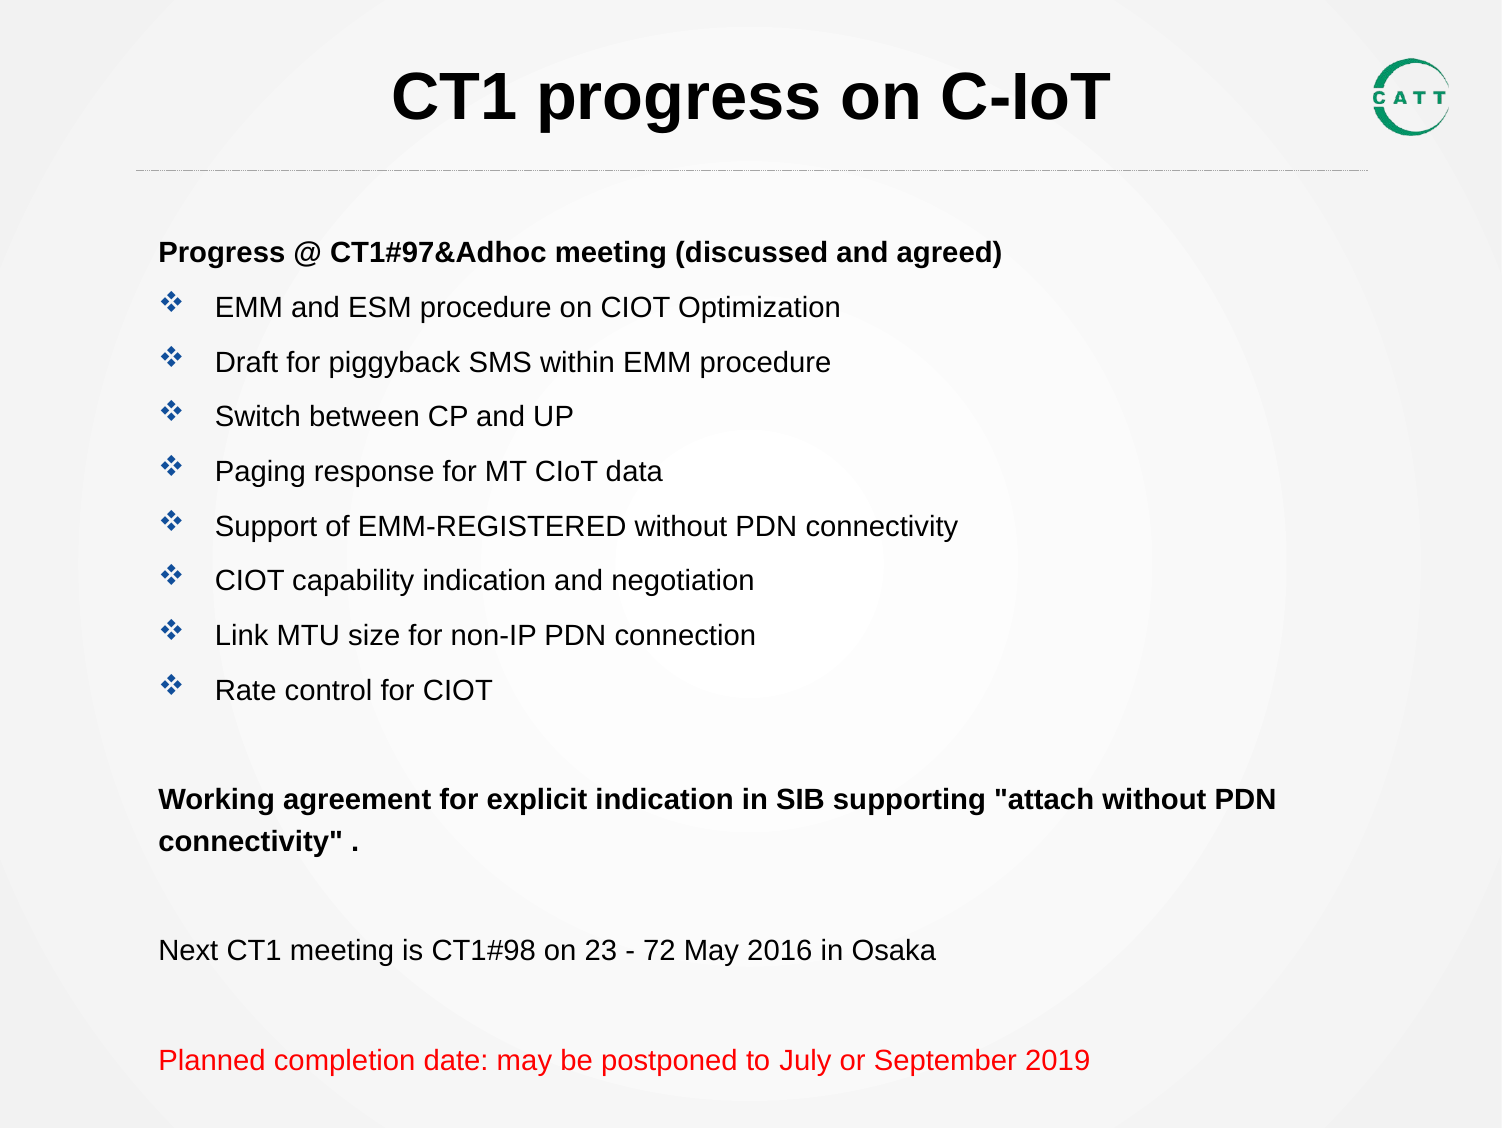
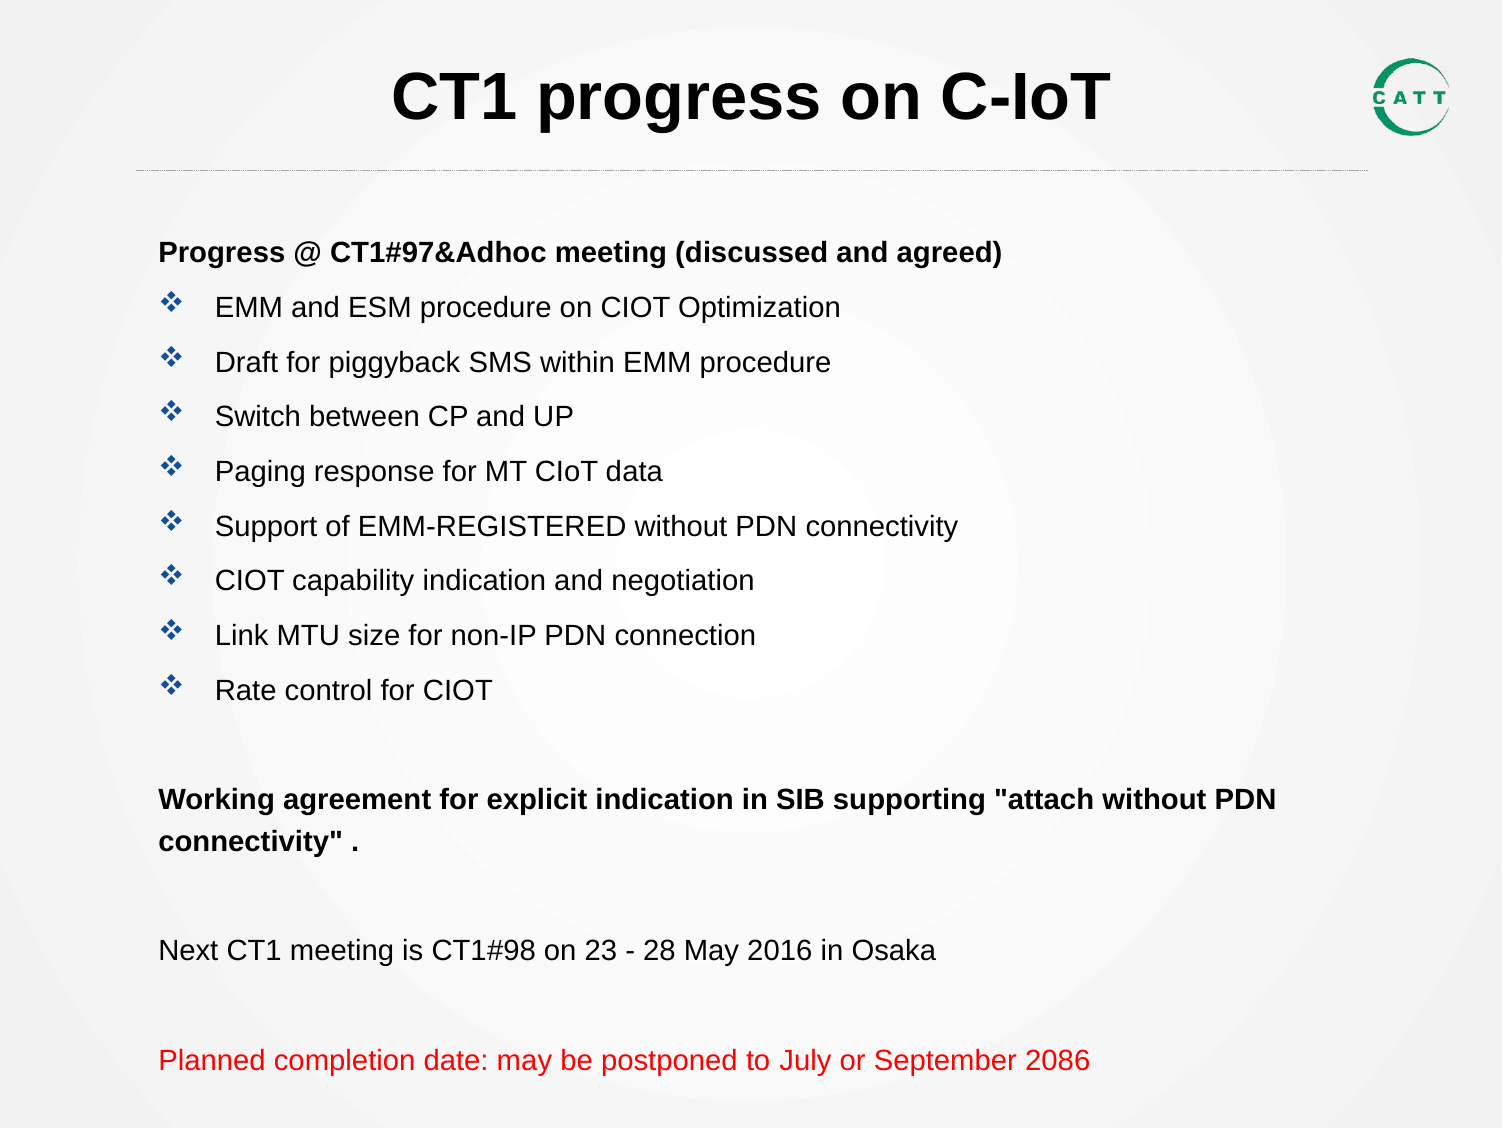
72: 72 -> 28 (659, 951)
2019: 2019 -> 2086 (1058, 1060)
